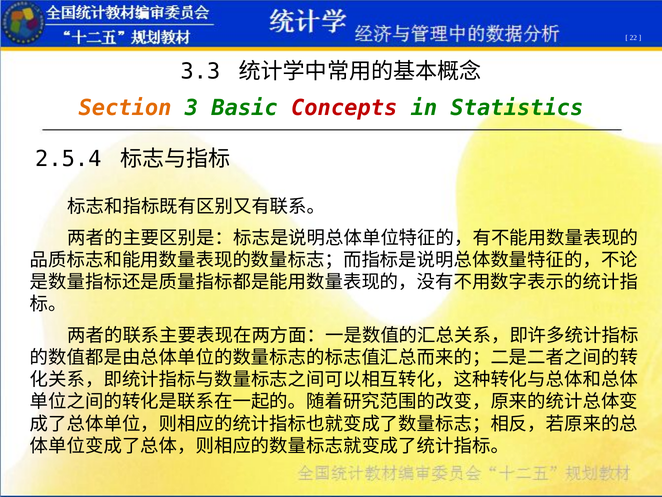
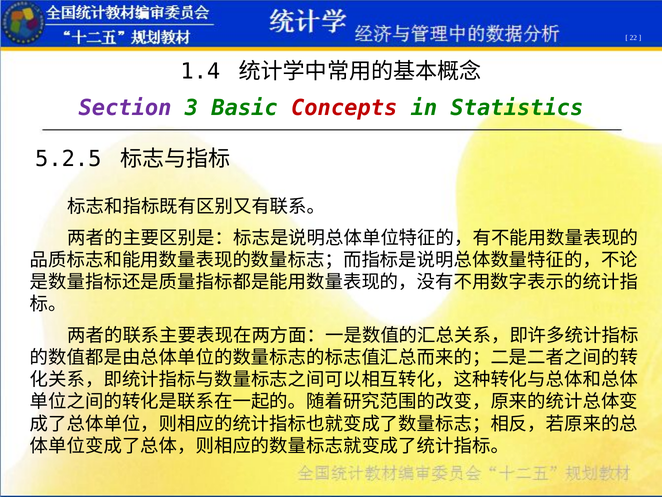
3.3: 3.3 -> 1.4 (200, 71)
Section colour: orange -> purple (125, 108)
2.5.4: 2.5.4 -> 5.2.5 (68, 159)
